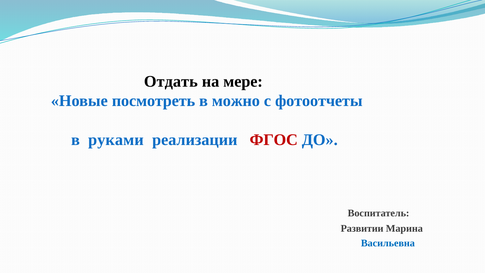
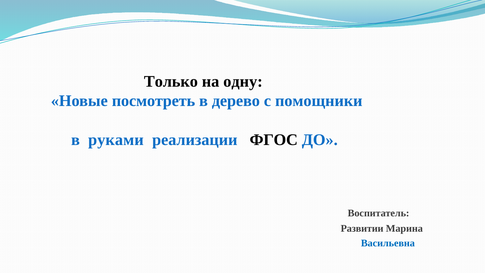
Отдать: Отдать -> Только (171, 81)
мере: мере -> одну (243, 81)
можно: можно -> дерево (236, 101)
фотоотчеты: фотоотчеты -> помощники (319, 101)
ФГОС colour: red -> black (274, 140)
